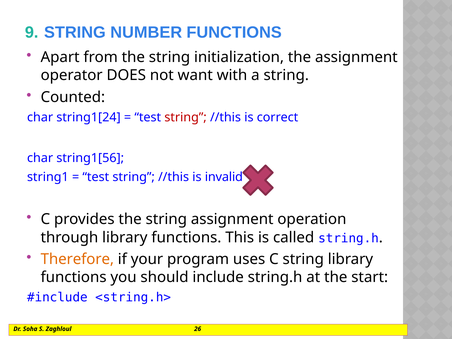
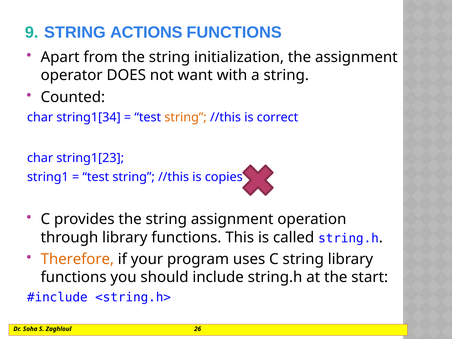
NUMBER: NUMBER -> ACTIONS (146, 32)
string1[24: string1[24 -> string1[34 (89, 117)
string colour: red -> orange (186, 117)
string1[56: string1[56 -> string1[23 (90, 158)
invalid: invalid -> copies (224, 177)
